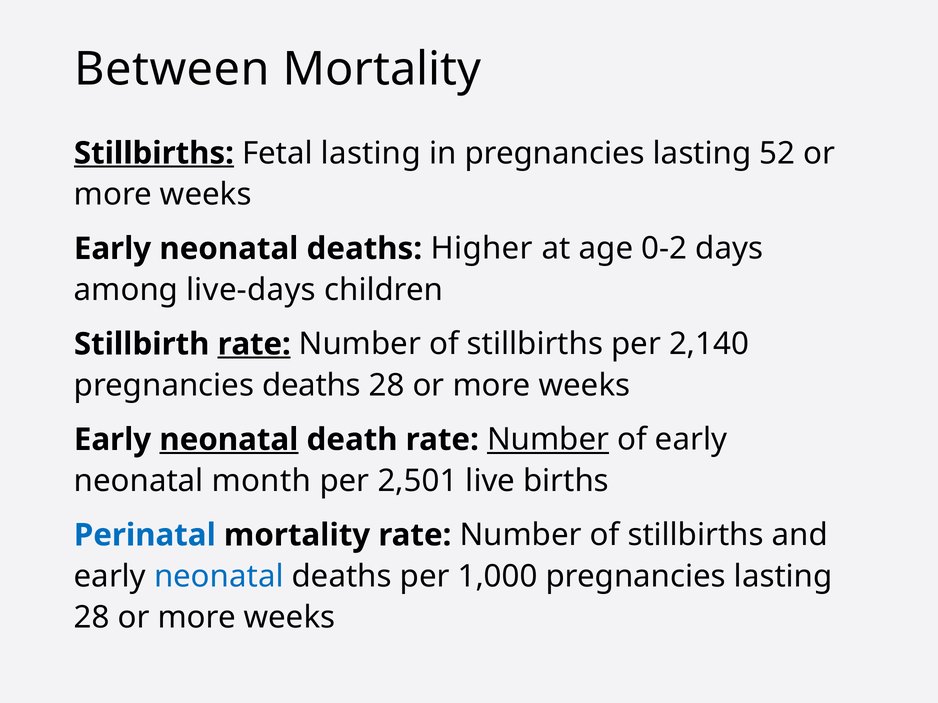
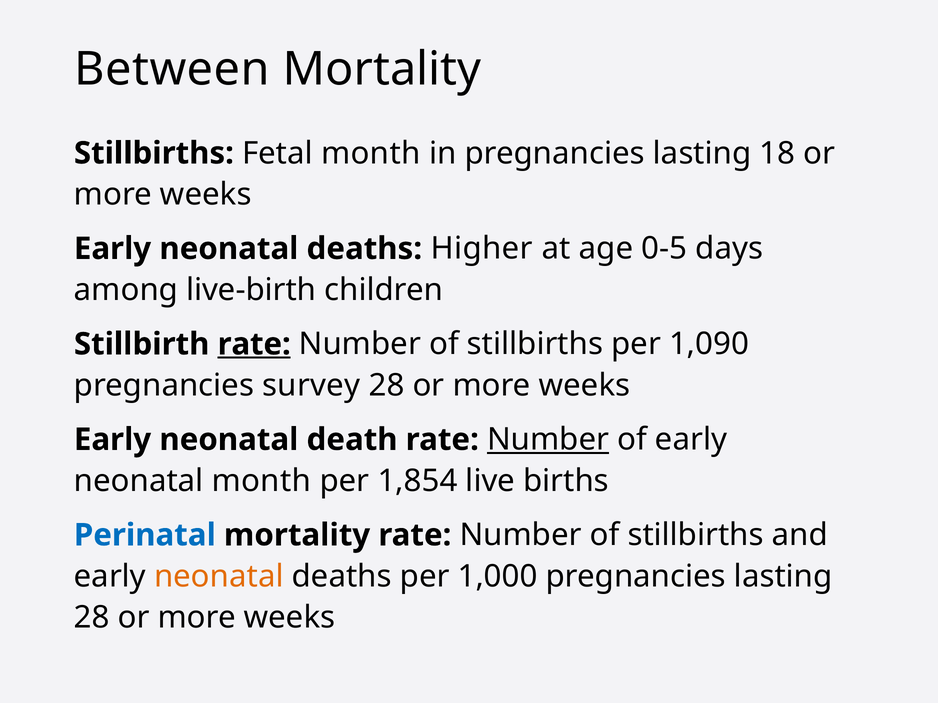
Stillbirths underline: present -> none (154, 153)
Fetal lasting: lasting -> month (371, 153)
52: 52 -> 18 (777, 153)
0-2: 0-2 -> 0-5 (664, 249)
live-days: live-days -> live-birth (251, 290)
2,140: 2,140 -> 1,090 (709, 344)
pregnancies deaths: deaths -> survey (311, 386)
neonatal underline: present -> none (229, 440)
2,501: 2,501 -> 1,854 (417, 481)
neonatal colour: blue -> orange (219, 577)
